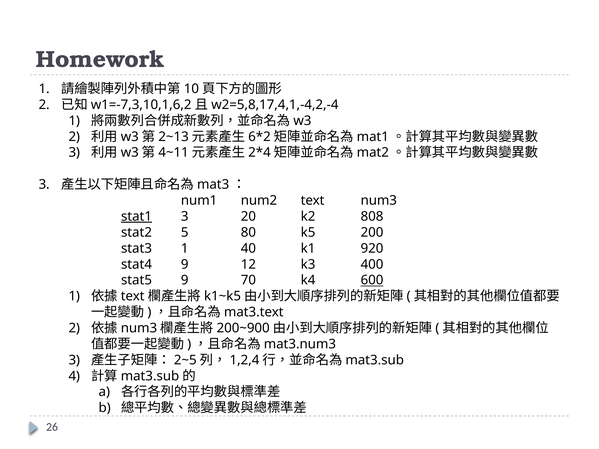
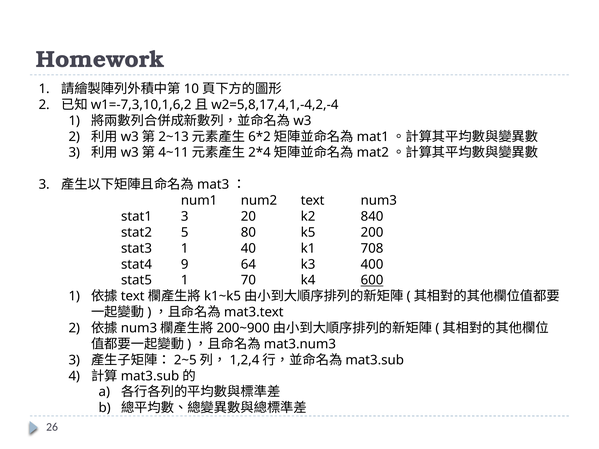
stat1 underline: present -> none (136, 217)
808: 808 -> 840 (372, 217)
920: 920 -> 708 (372, 248)
12: 12 -> 64 (248, 264)
stat5 9: 9 -> 1 (185, 280)
